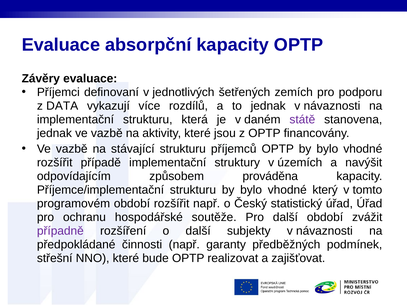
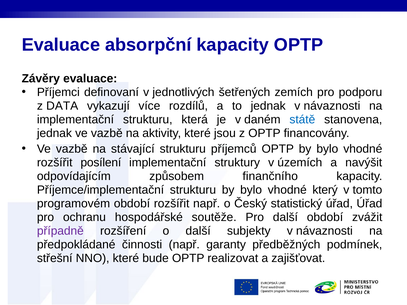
státě colour: purple -> blue (302, 120)
případě: případě -> posílení (101, 163)
prováděna: prováděna -> finančního (270, 176)
